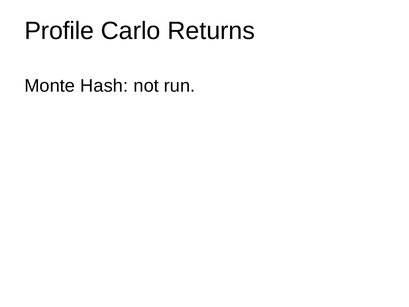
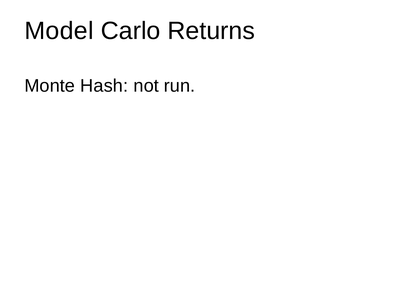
Profile: Profile -> Model (59, 31)
